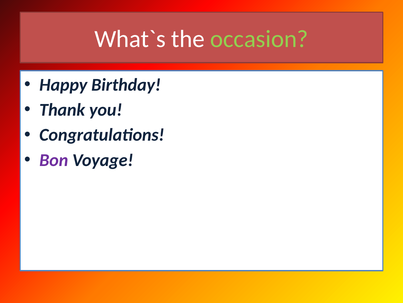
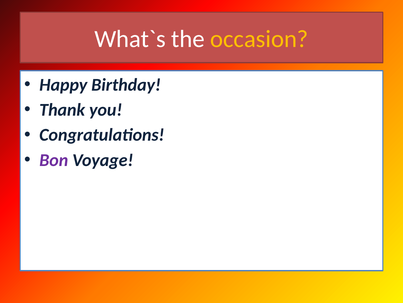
occasion colour: light green -> yellow (259, 39)
